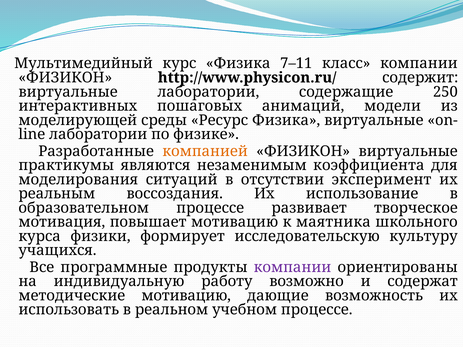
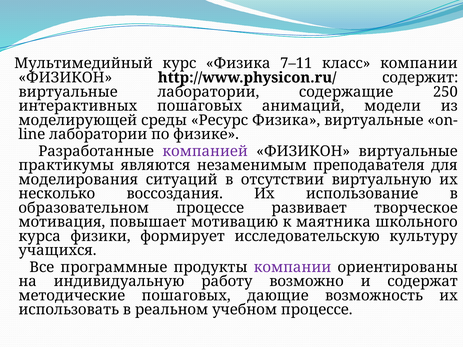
компанией colour: orange -> purple (205, 151)
коэффициента: коэффициента -> преподавателя (369, 165)
эксперимент: эксперимент -> виртуальную (382, 180)
реальным: реальным -> несколько (57, 194)
методические мотивацию: мотивацию -> пошаговых (186, 296)
